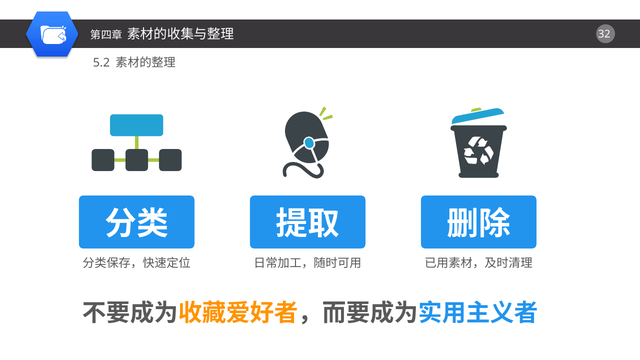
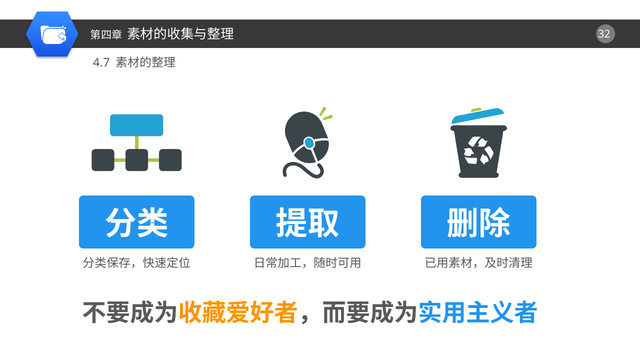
5.2: 5.2 -> 4.7 (101, 63)
